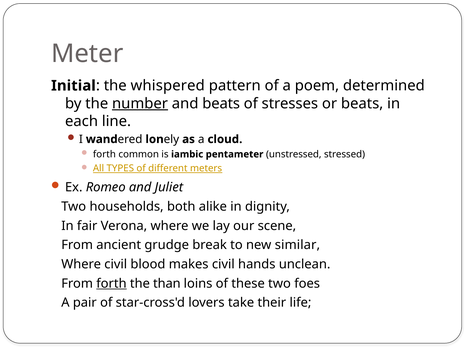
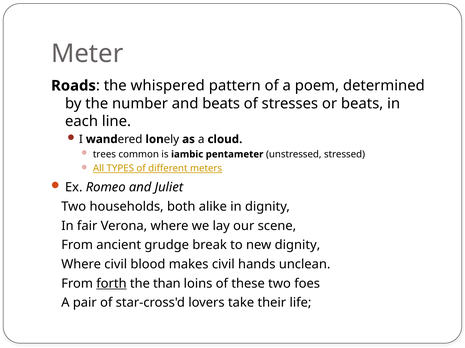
Initial: Initial -> Roads (73, 86)
number underline: present -> none (140, 104)
forth: forth -> trees (104, 155)
new similar: similar -> dignity (297, 246)
